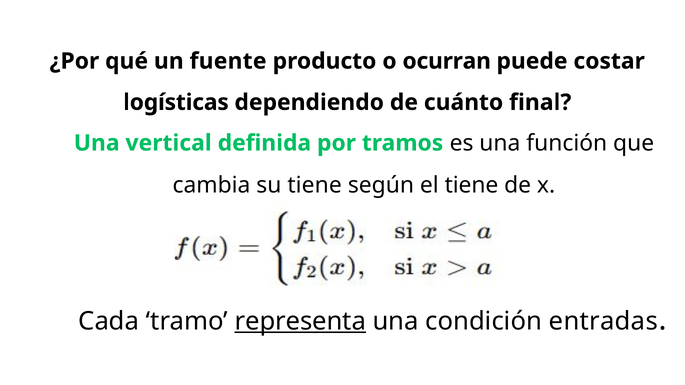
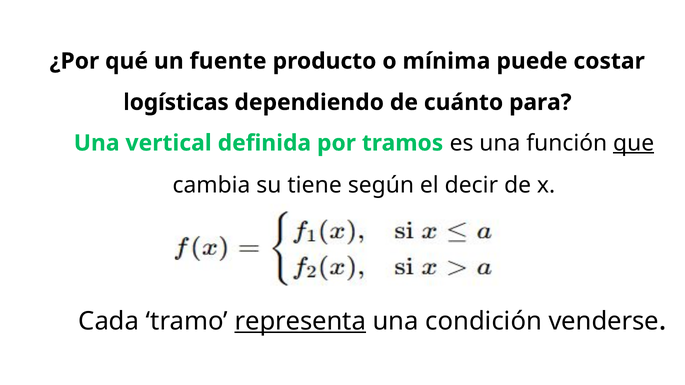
ocurran: ocurran -> mínima (446, 61)
final: final -> para (540, 102)
que underline: none -> present (634, 143)
el tiene: tiene -> decir (471, 185)
entradas: entradas -> venderse (604, 321)
